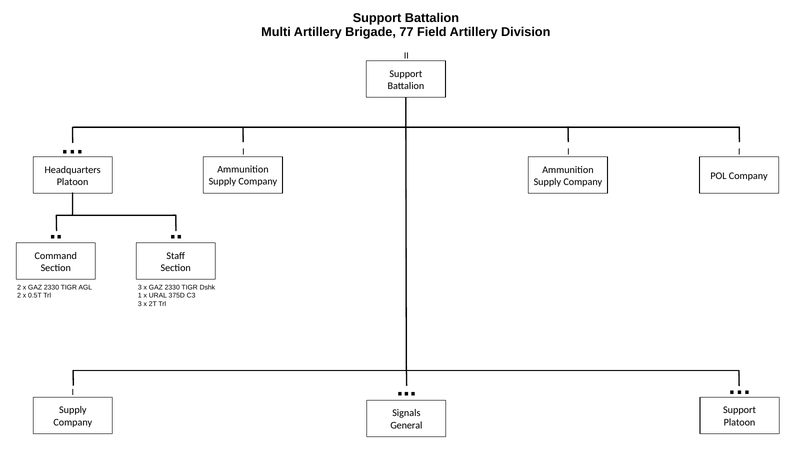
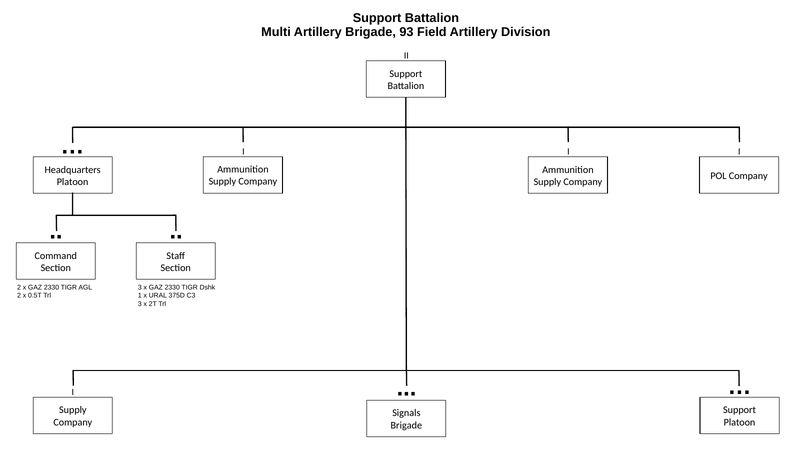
77: 77 -> 93 (406, 32)
General: General -> Brigade (406, 425)
